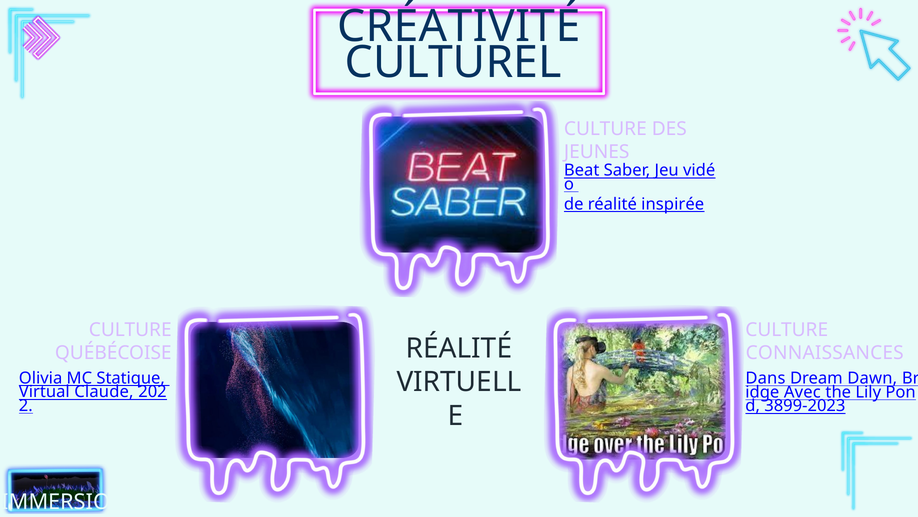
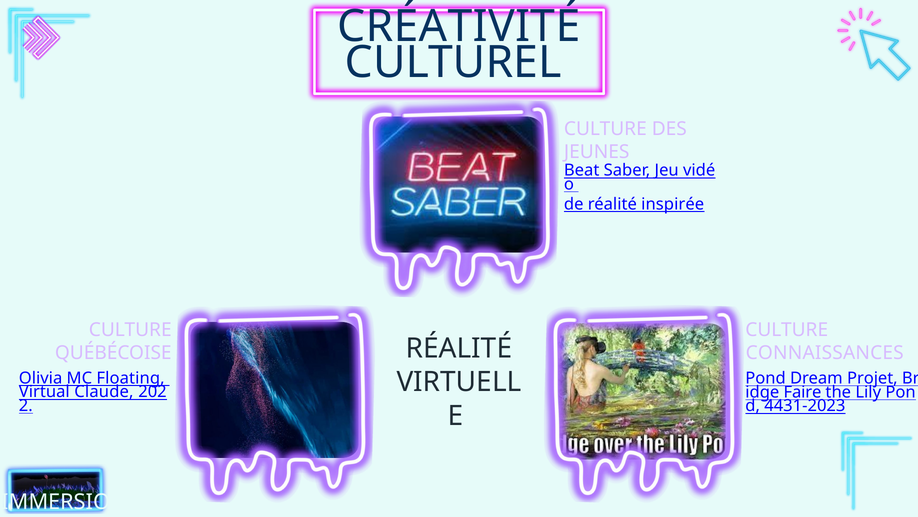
Statique: Statique -> Floating (131, 378)
Dans: Dans -> Pond (766, 378)
Dawn: Dawn -> Projet (872, 378)
Avec: Avec -> Faire (802, 392)
3899-2023: 3899-2023 -> 4431-2023 (805, 405)
